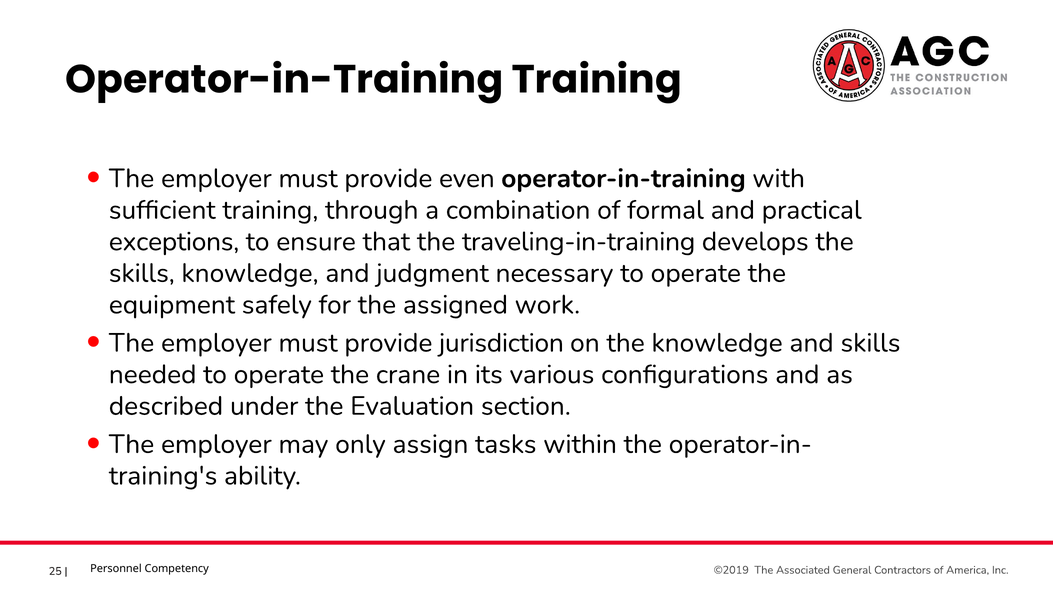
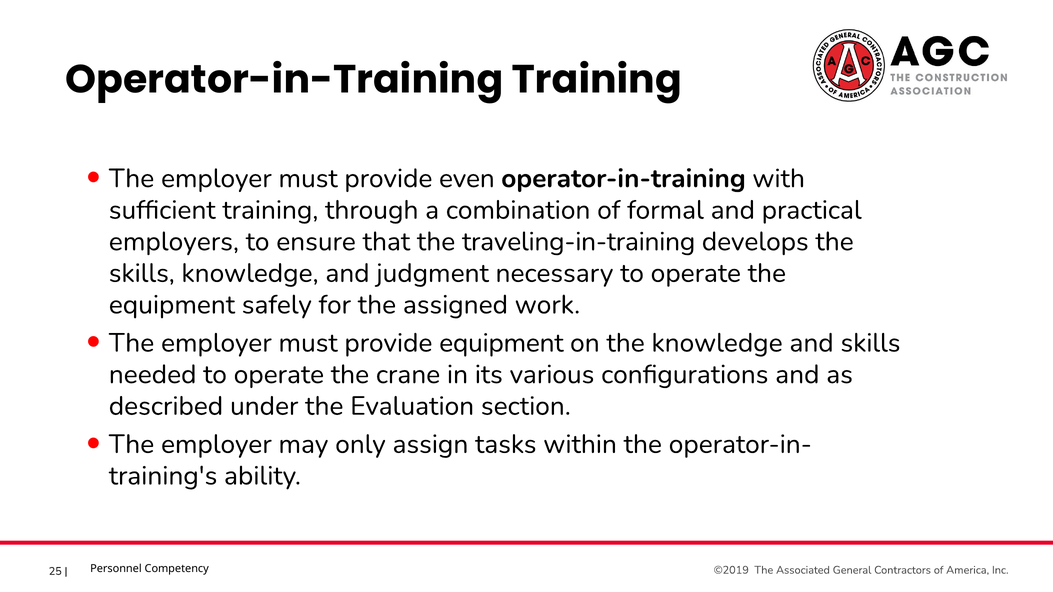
exceptions: exceptions -> employers (174, 242)
provide jurisdiction: jurisdiction -> equipment (501, 343)
